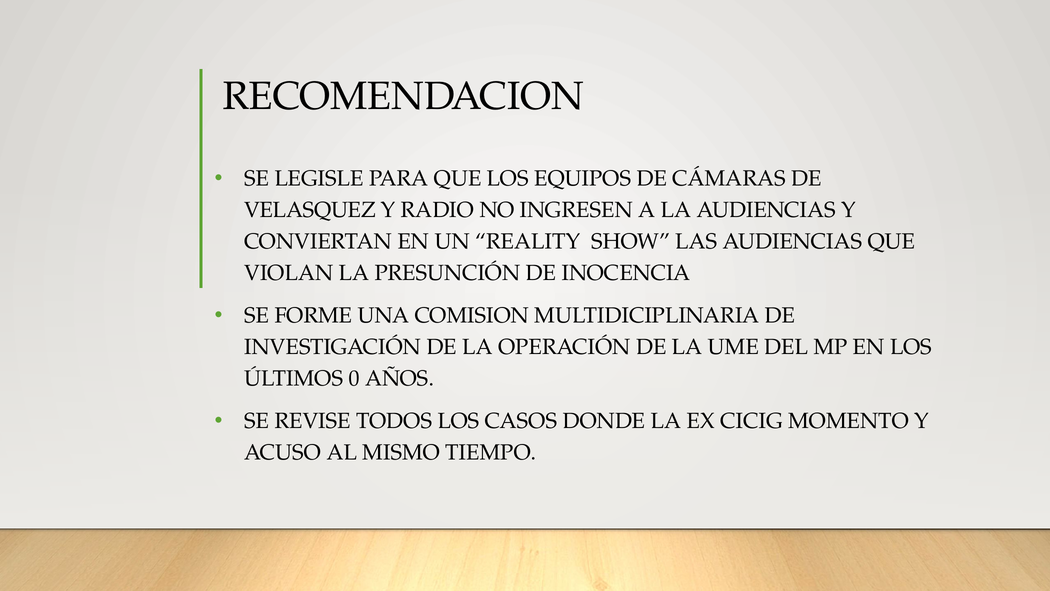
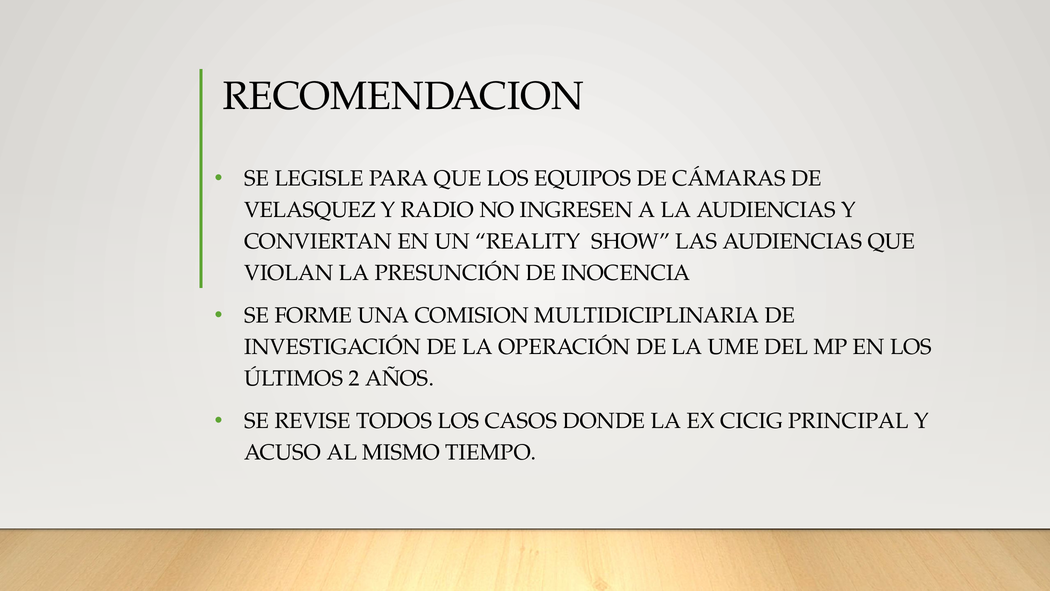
0: 0 -> 2 (354, 378)
MOMENTO: MOMENTO -> PRINCIPAL (849, 421)
